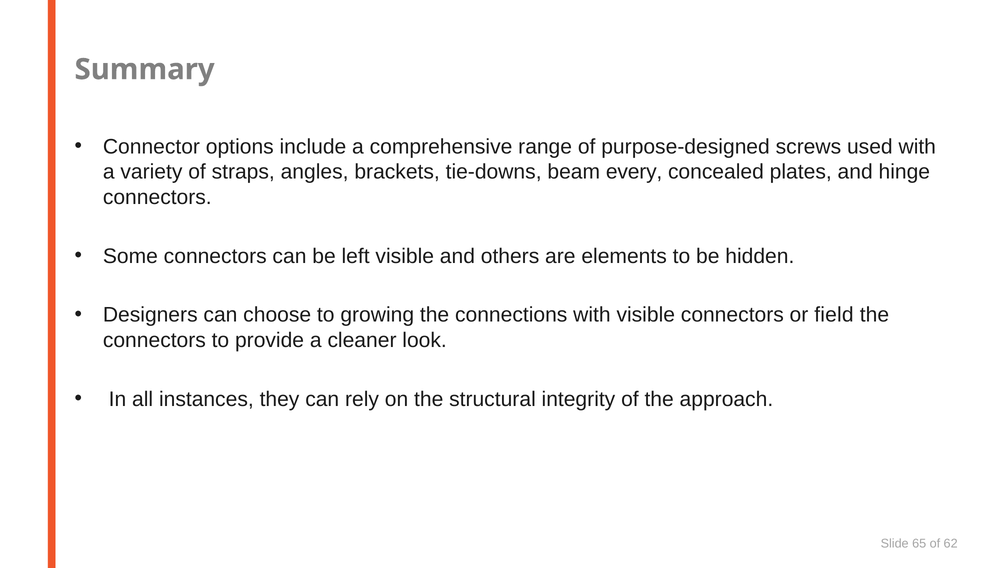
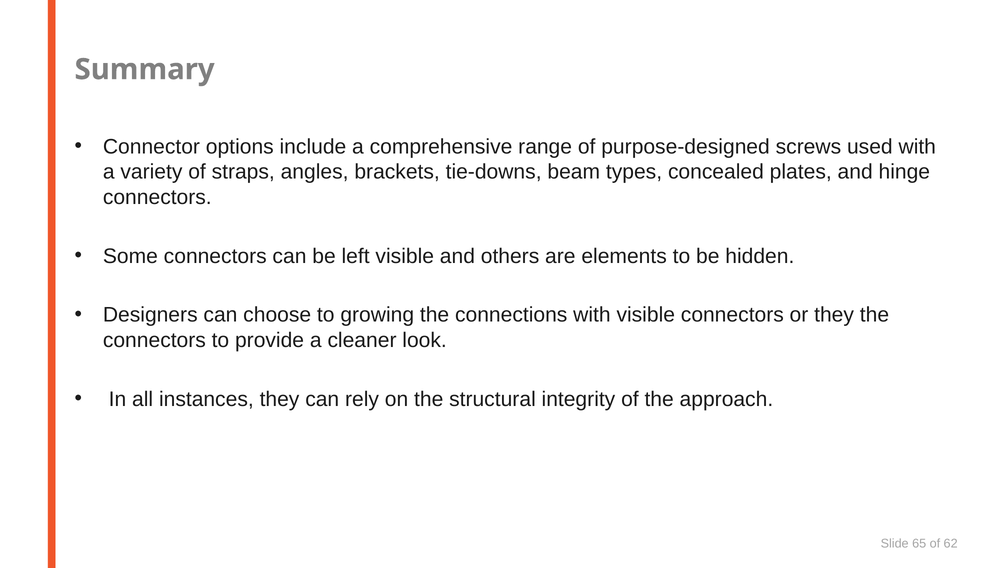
every: every -> types (634, 172)
or field: field -> they (834, 315)
